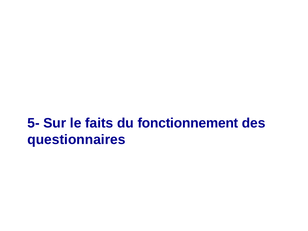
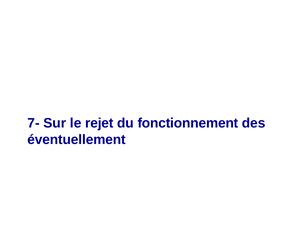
5-: 5- -> 7- (33, 123)
faits: faits -> rejet (99, 123)
questionnaires: questionnaires -> éventuellement (77, 140)
